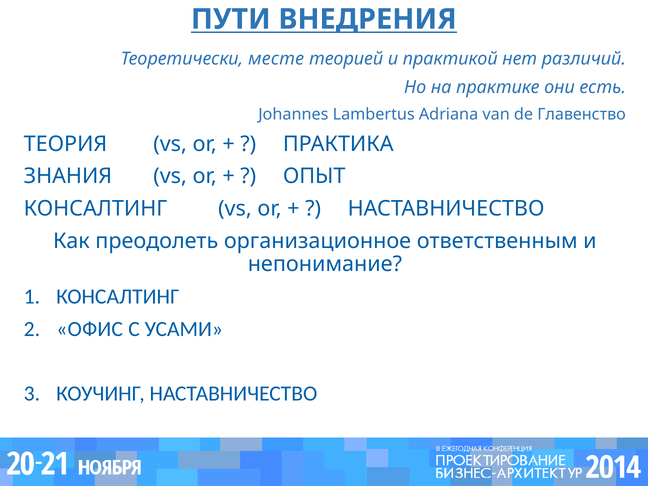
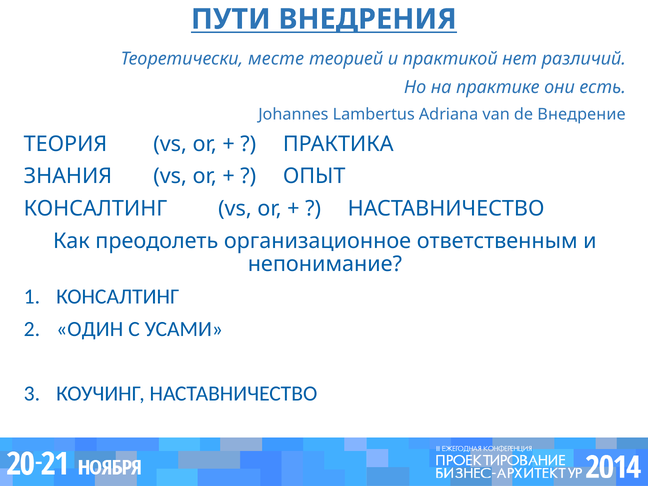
Главенство: Главенство -> Внедрение (581, 115)
ОФИС: ОФИС -> ОДИН (90, 329)
